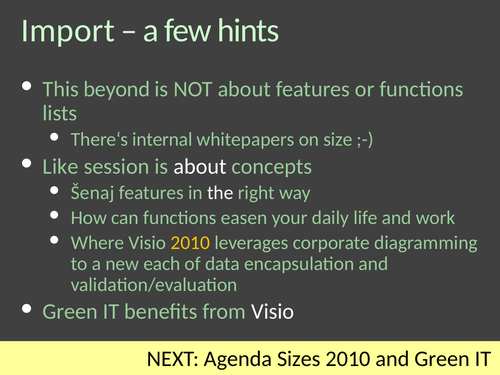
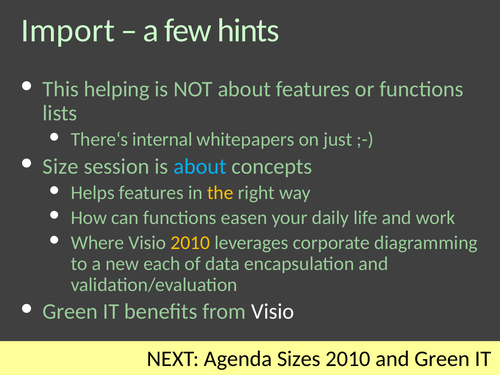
beyond: beyond -> helping (117, 89)
size: size -> just (338, 140)
Like: Like -> Size (61, 166)
about colour: white -> light blue (200, 166)
Šenaj: Šenaj -> Helps (93, 193)
the colour: white -> yellow (220, 193)
